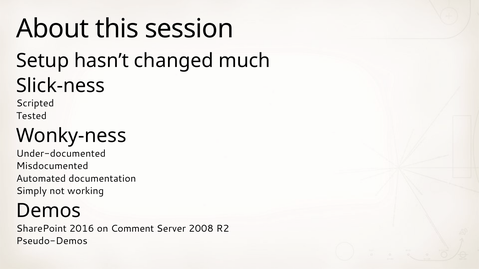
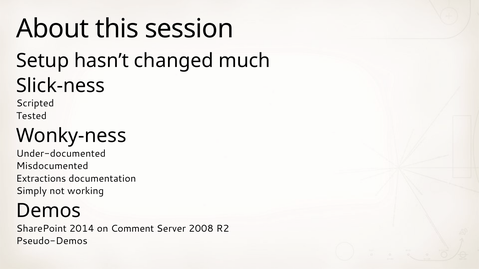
Automated: Automated -> Extractions (41, 179)
2016: 2016 -> 2014 (82, 229)
